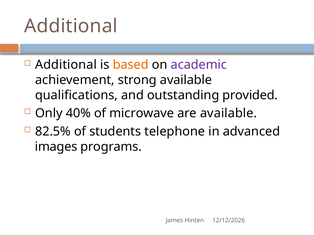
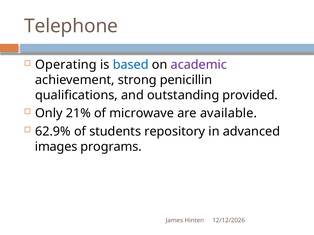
Additional: Additional -> Telephone (71, 26)
Additional: Additional -> Operating (66, 65)
based colour: orange -> blue (131, 65)
strong available: available -> penicillin (186, 80)
40%: 40% -> 21% (78, 114)
82.5%: 82.5% -> 62.9% (53, 132)
telephone: telephone -> repository (175, 132)
